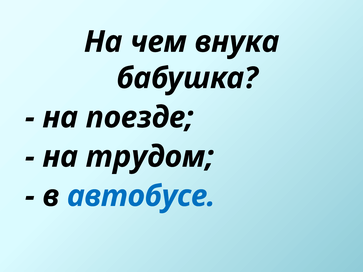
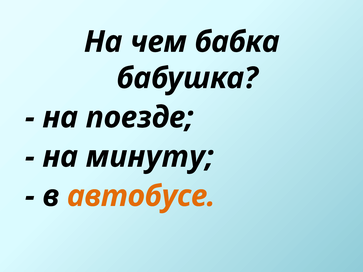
внука: внука -> бабка (237, 42)
трудом: трудом -> минуту (150, 157)
автобусе colour: blue -> orange (141, 196)
